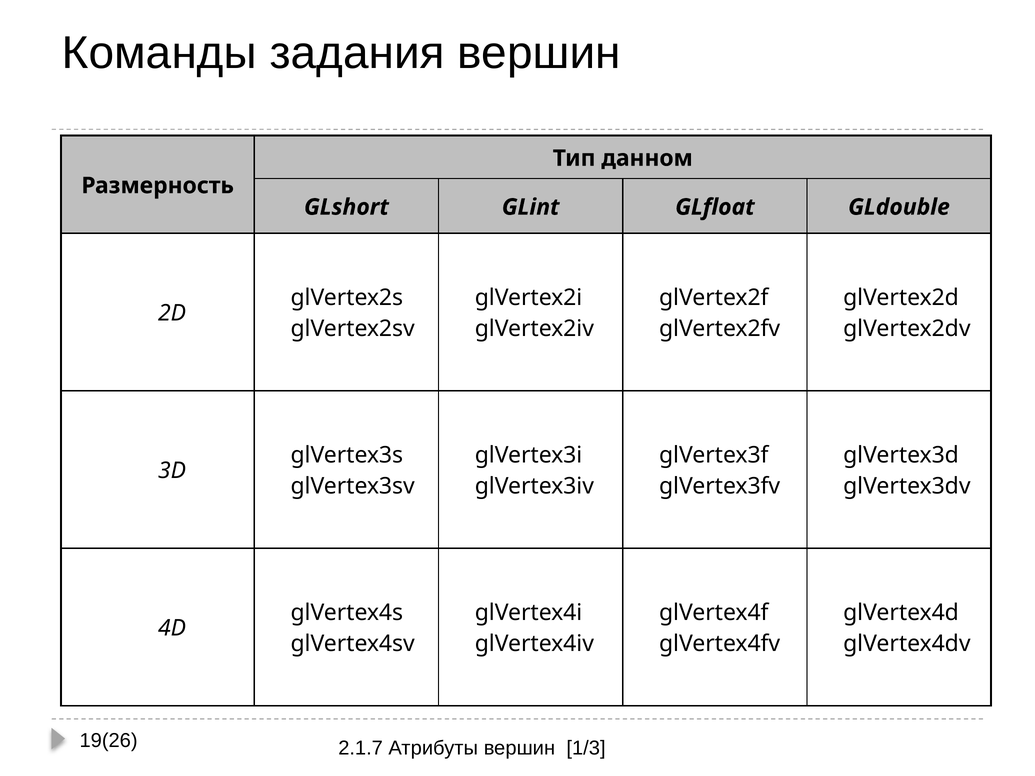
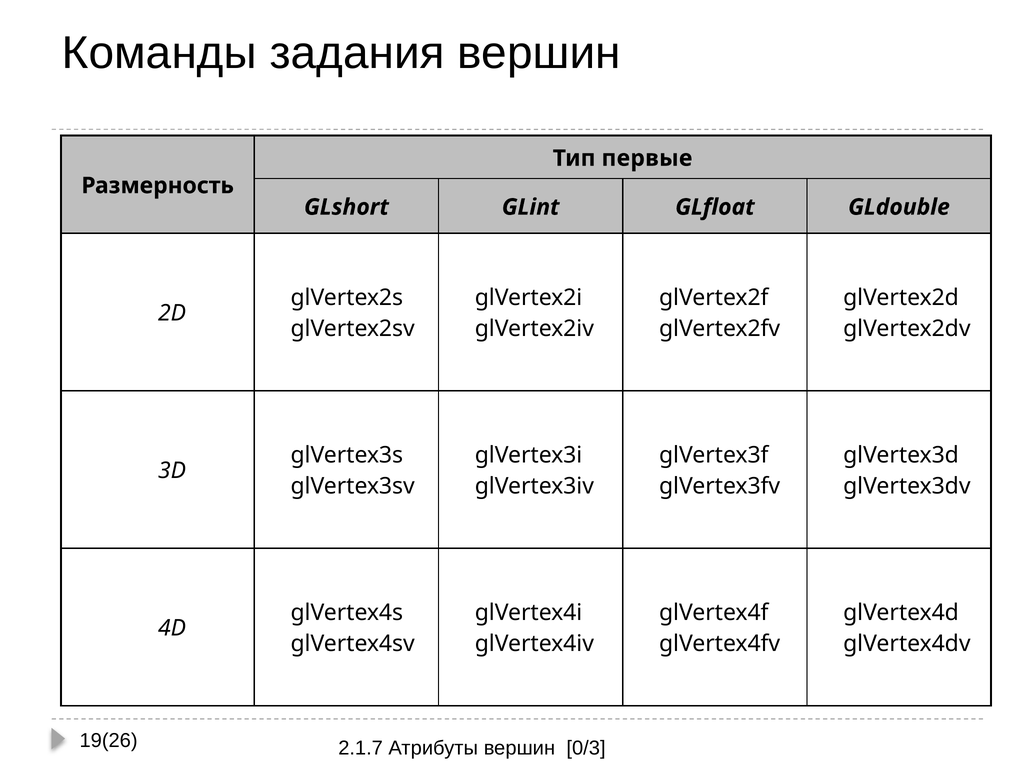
данном: данном -> первые (647, 158)
1/3: 1/3 -> 0/3 (586, 748)
